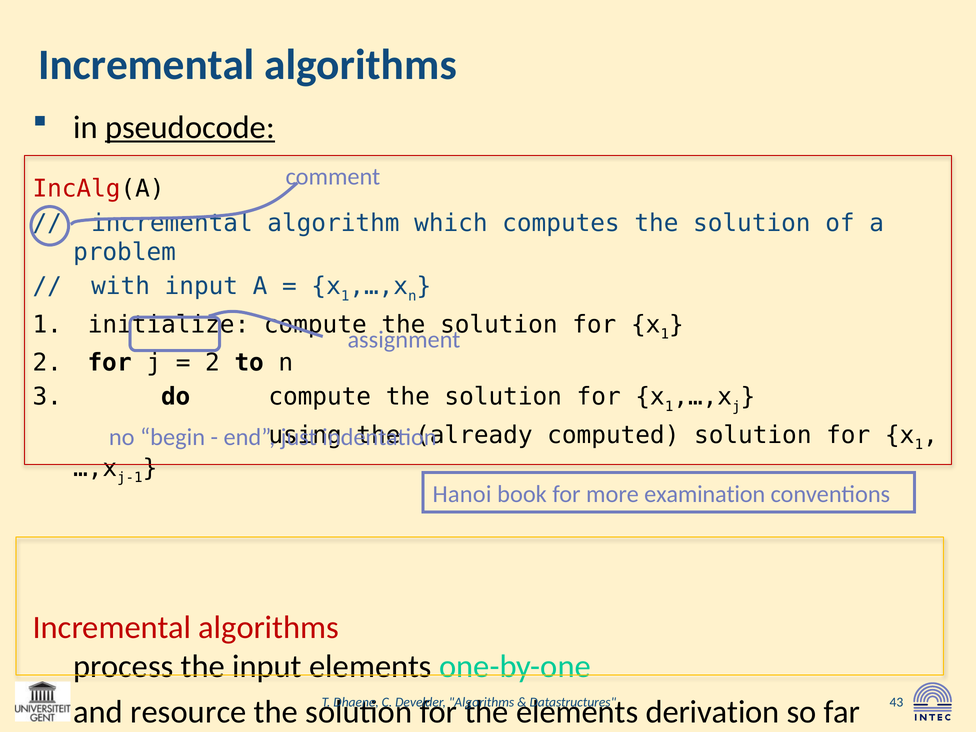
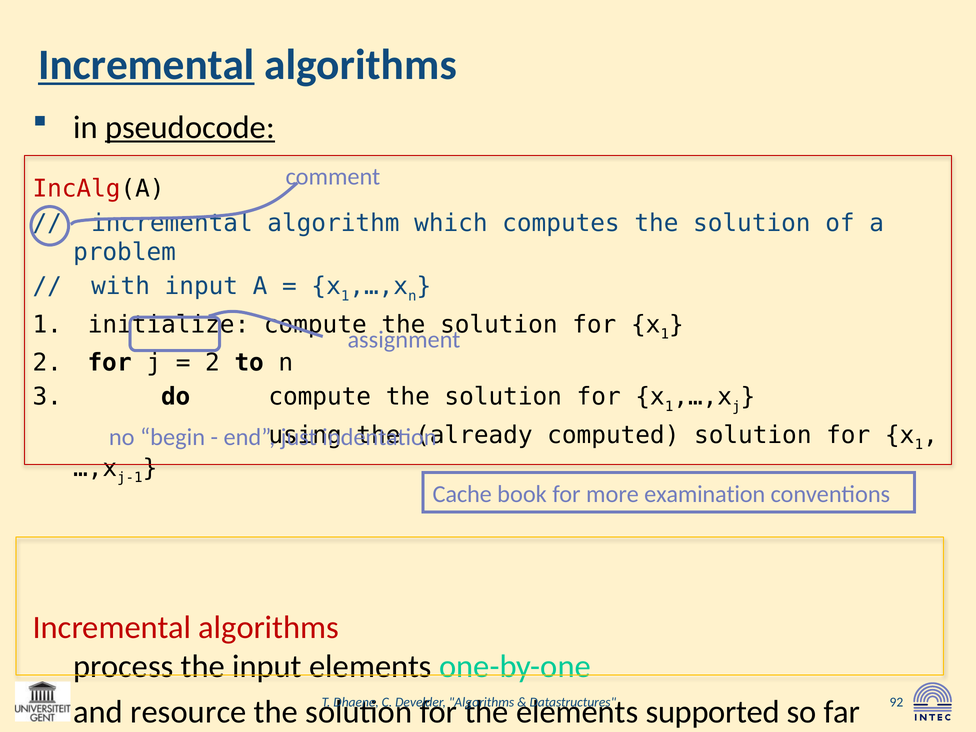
Incremental underline: none -> present (146, 65)
Hanoi: Hanoi -> Cache (462, 494)
43: 43 -> 92 (896, 702)
derivation: derivation -> supported (713, 712)
